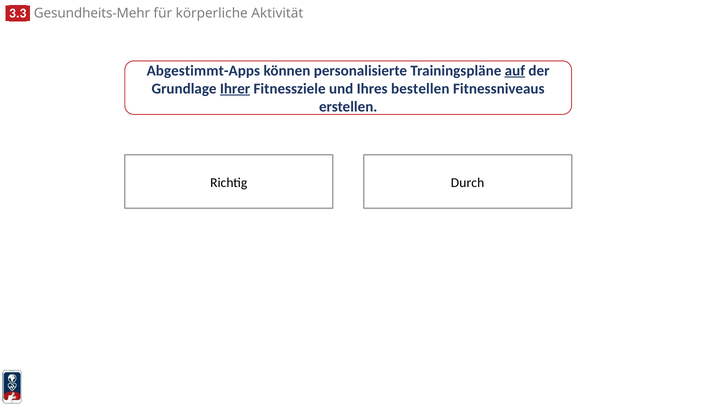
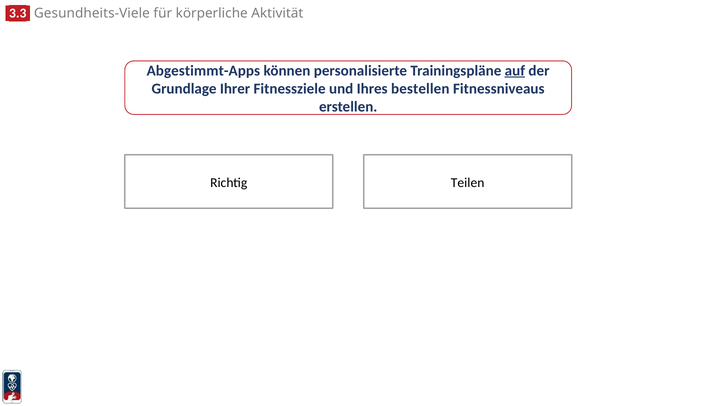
Gesundheits-Mehr: Gesundheits-Mehr -> Gesundheits-Viele (92, 13)
Ihrer underline: present -> none (235, 89)
Durch: Durch -> Teilen (468, 183)
